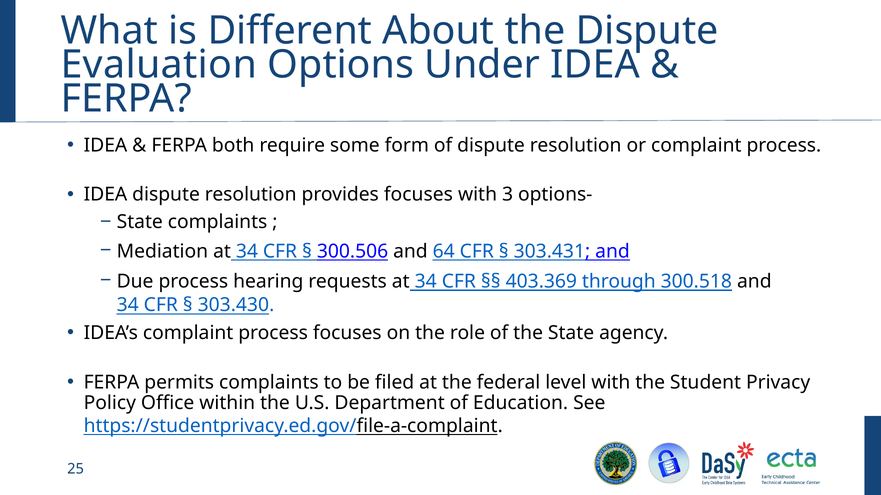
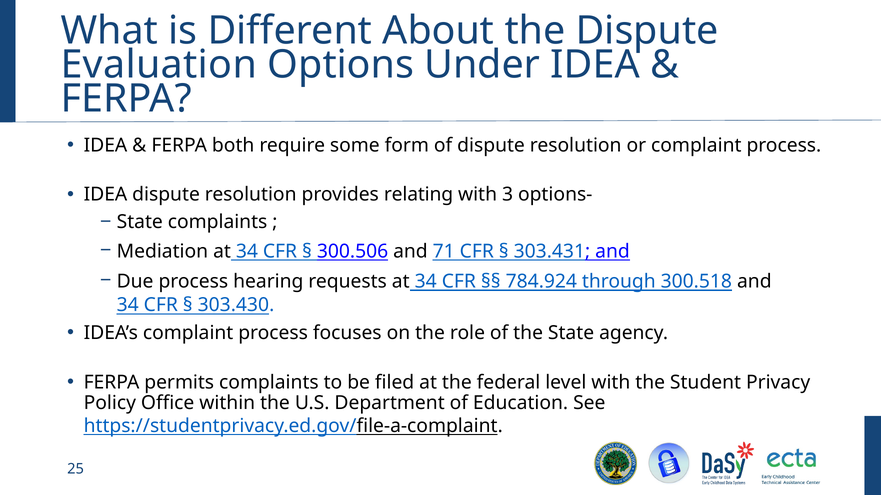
provides focuses: focuses -> relating (419, 195)
64: 64 -> 71 (444, 252)
403.369: 403.369 -> 784.924 (541, 282)
